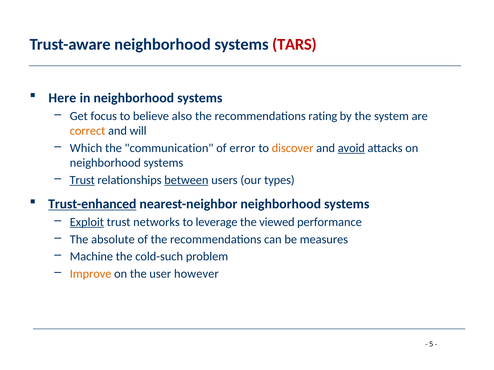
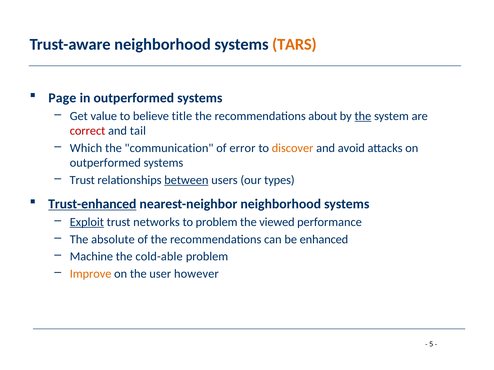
TARS colour: red -> orange (294, 44)
Here: Here -> Page (62, 98)
in neighborhood: neighborhood -> outperformed (134, 98)
focus: focus -> value (104, 116)
also: also -> title (182, 116)
rating: rating -> about (323, 116)
the underline: none -> present (363, 116)
correct colour: orange -> red (88, 131)
will: will -> tail (138, 131)
avoid underline: present -> none (351, 148)
neighborhood: neighborhood -> outperformed (105, 163)
Trust underline: present -> none (82, 180)
to leverage: leverage -> problem (217, 222)
measures: measures -> enhanced (324, 240)
cold-such: cold-such -> cold-able (159, 257)
